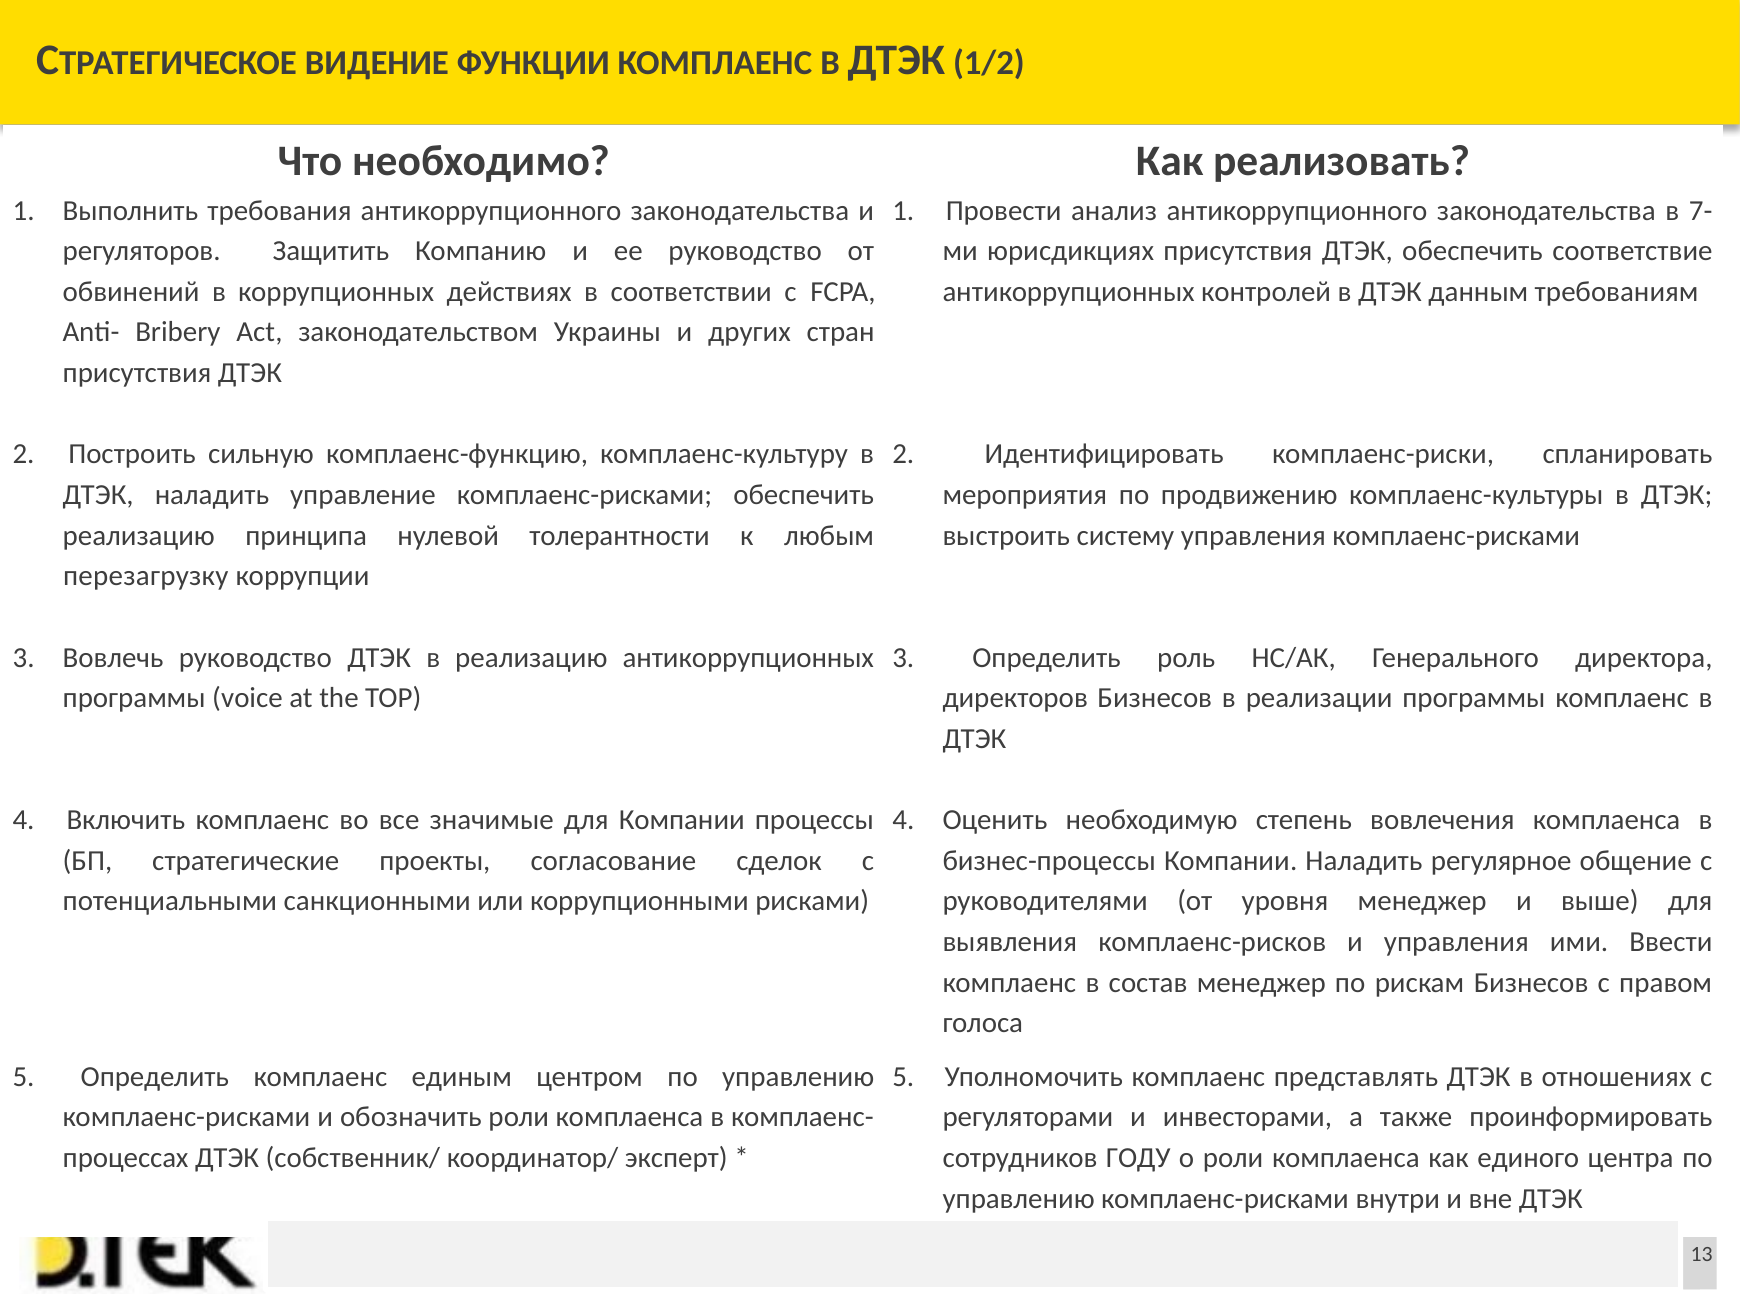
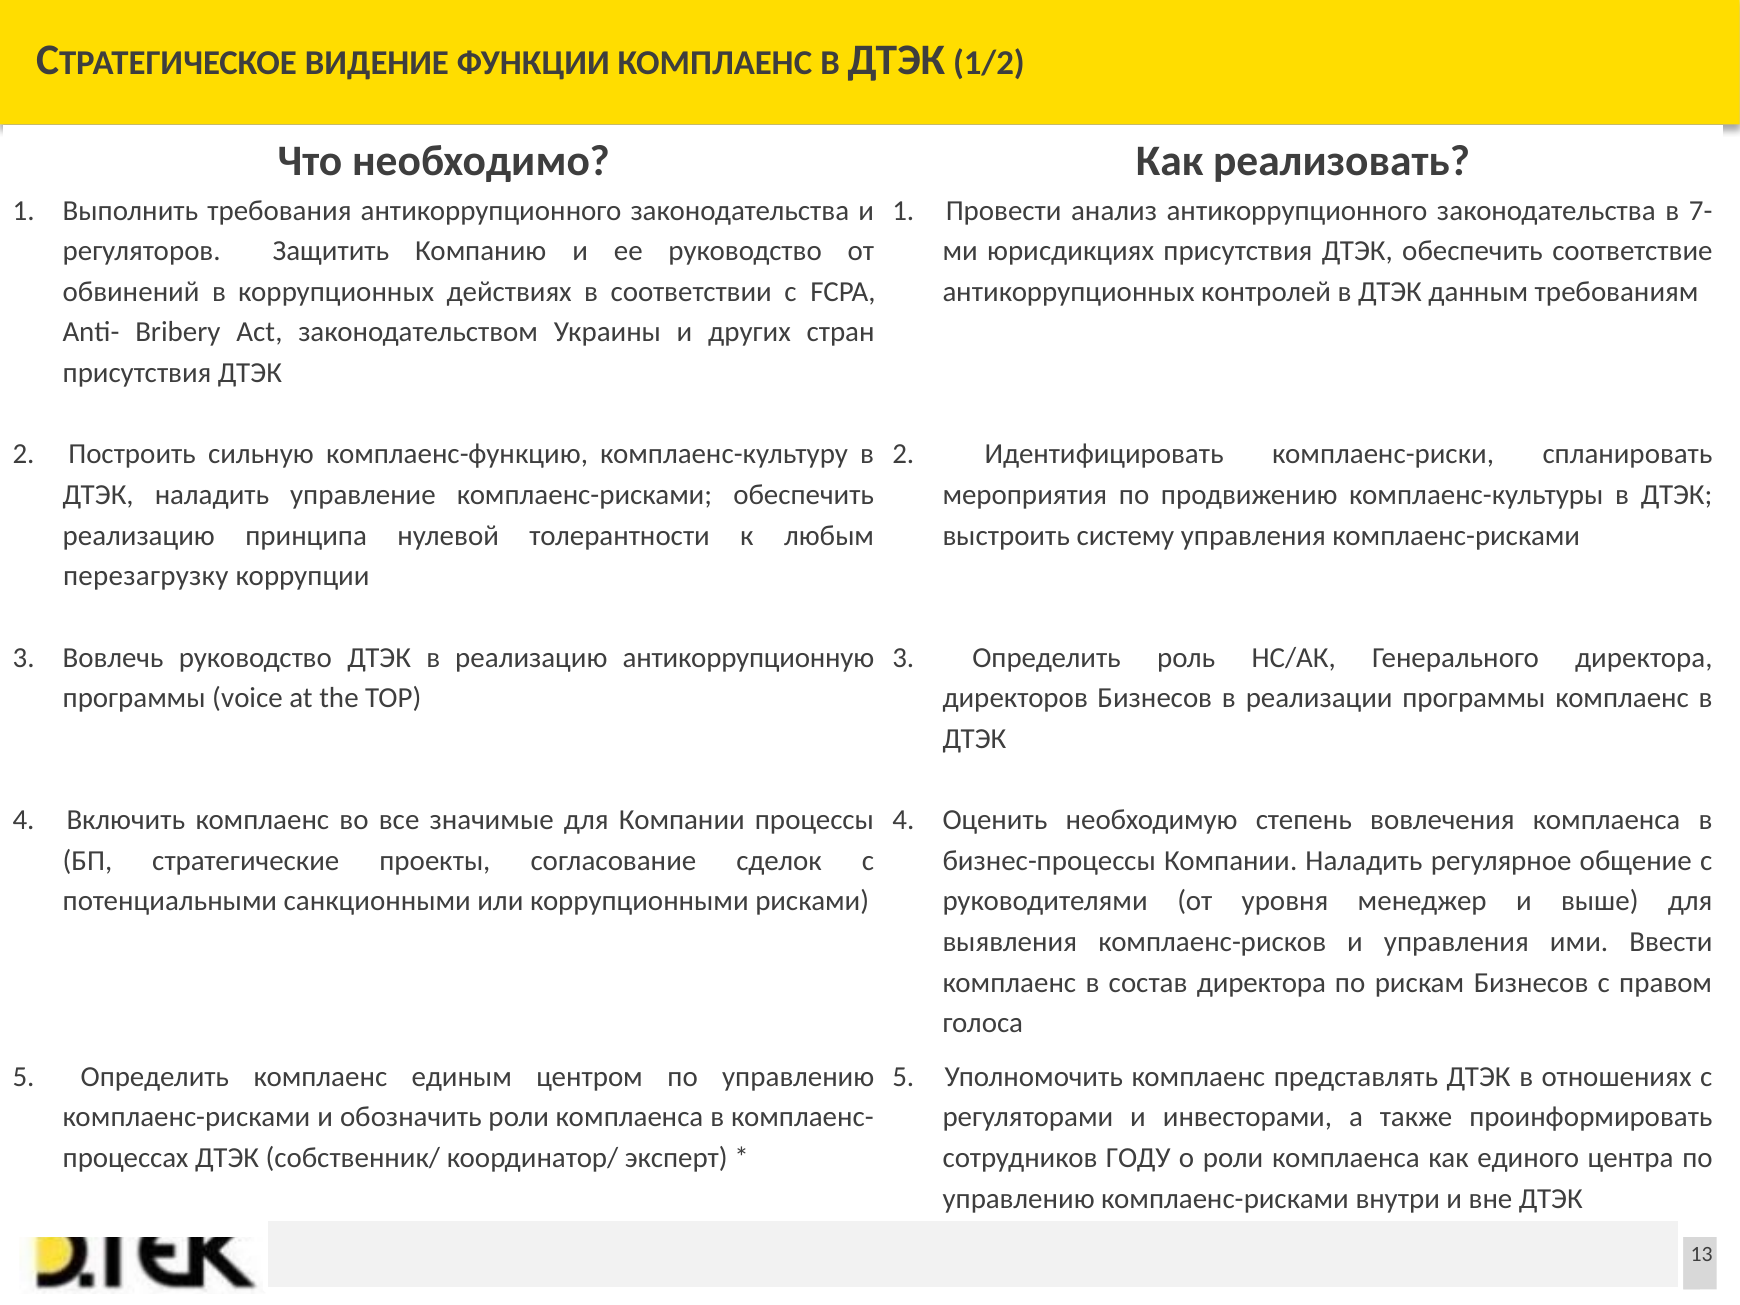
реализацию антикоррупционных: антикоррупционных -> антикоррупционную (748, 658)
состав менеджер: менеджер -> директора (1261, 983)
